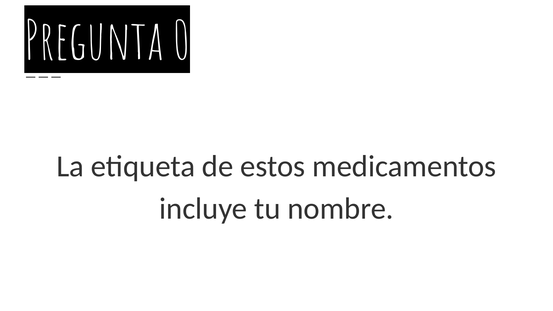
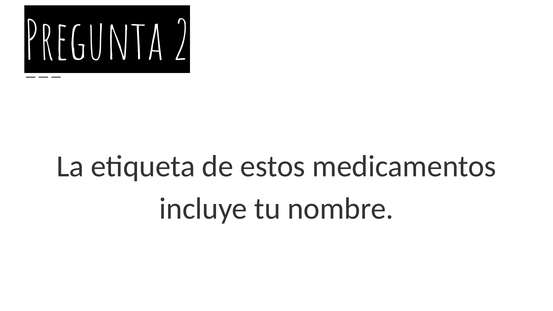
0: 0 -> 2 (182, 42)
